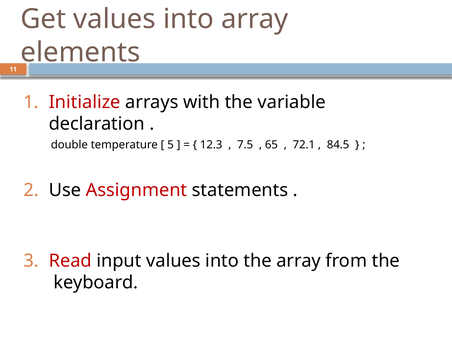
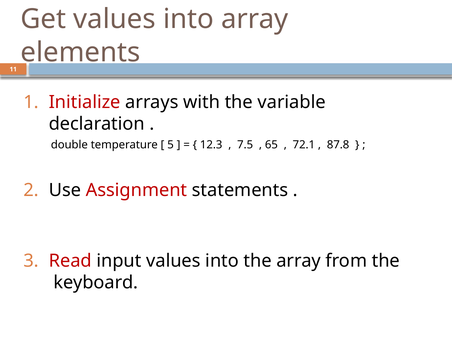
84.5: 84.5 -> 87.8 (338, 145)
